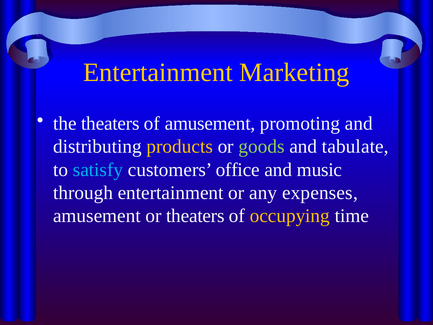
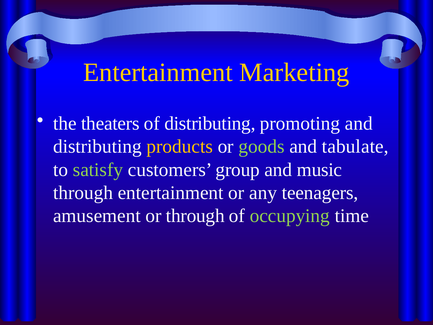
of amusement: amusement -> distributing (210, 123)
satisfy colour: light blue -> light green (98, 170)
office: office -> group (238, 170)
expenses: expenses -> teenagers (320, 193)
or theaters: theaters -> through (195, 216)
occupying colour: yellow -> light green (290, 216)
